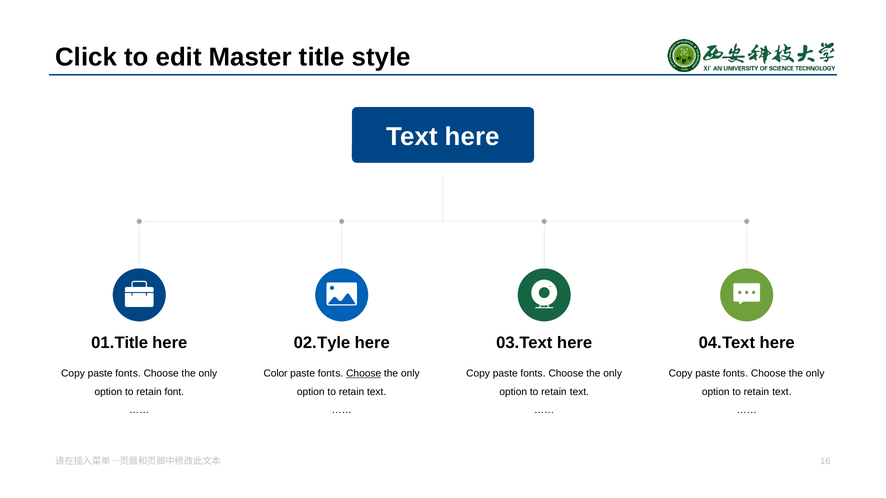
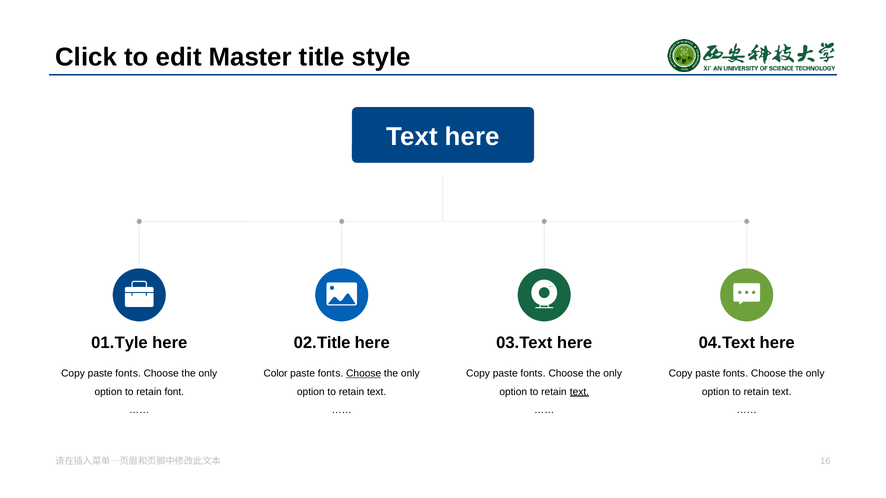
01 Title: Title -> Tyle (131, 343)
02 Tyle: Tyle -> Title (334, 343)
text underline: none -> present (579, 392)
